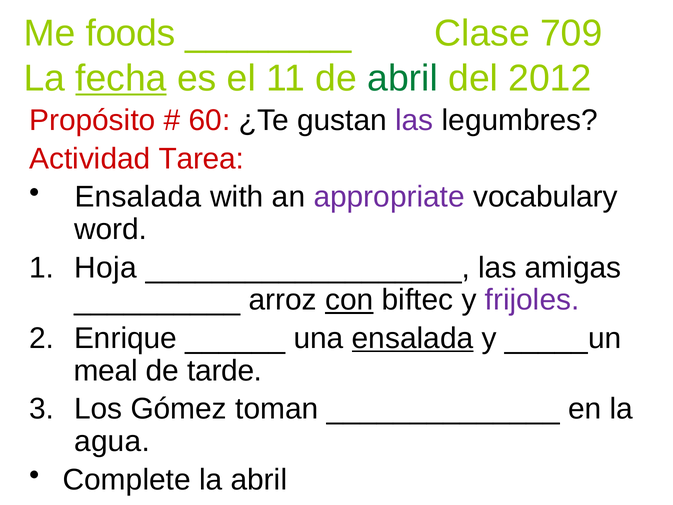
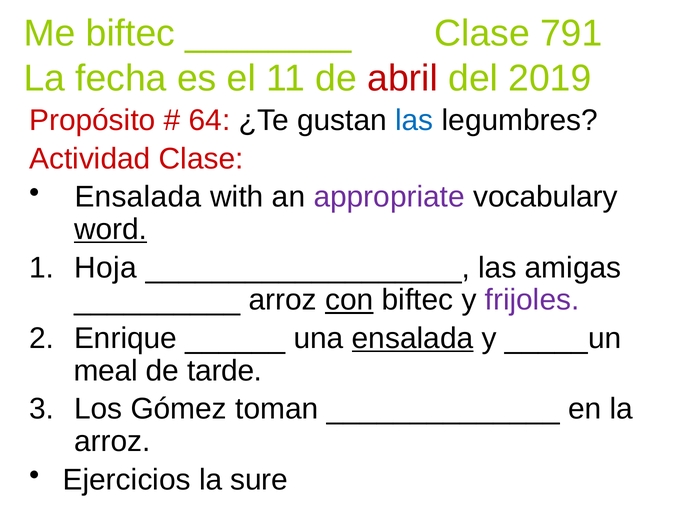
Me foods: foods -> biftec (130, 33)
709: 709 -> 791 (571, 33)
fecha underline: present -> none (121, 78)
abril colour: green -> red (403, 78)
2012: 2012 -> 2019 (550, 78)
60: 60 -> 64 (210, 120)
las colour: purple -> blue (414, 120)
Actividad Tarea: Tarea -> Clase (201, 159)
word underline: none -> present (111, 229)
agua: agua -> arroz (112, 441)
Complete: Complete -> Ejercicios (127, 479)
la abril: abril -> sure (259, 479)
